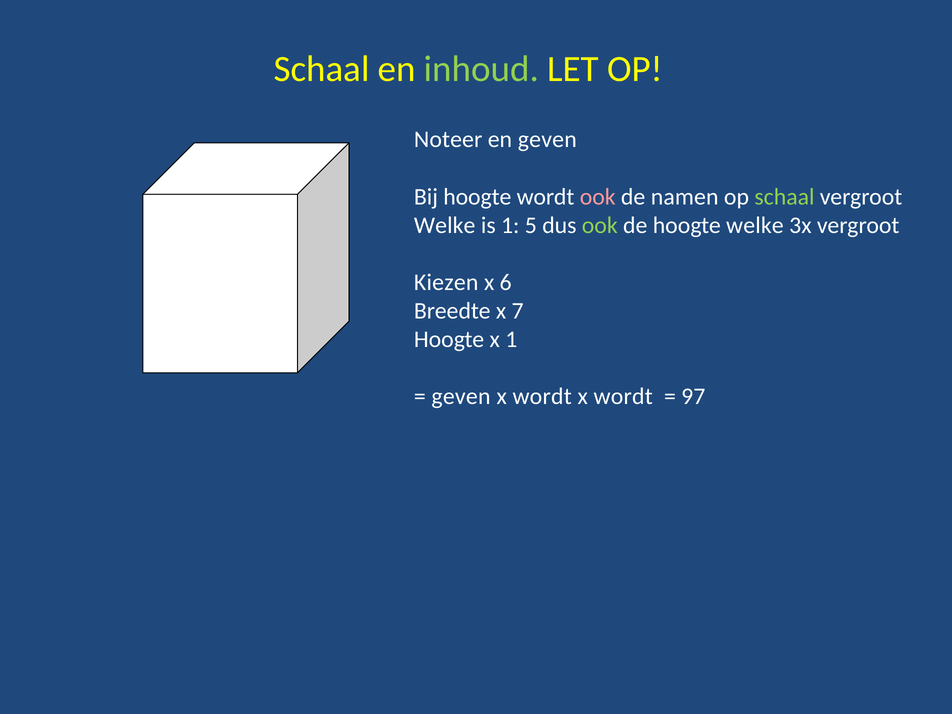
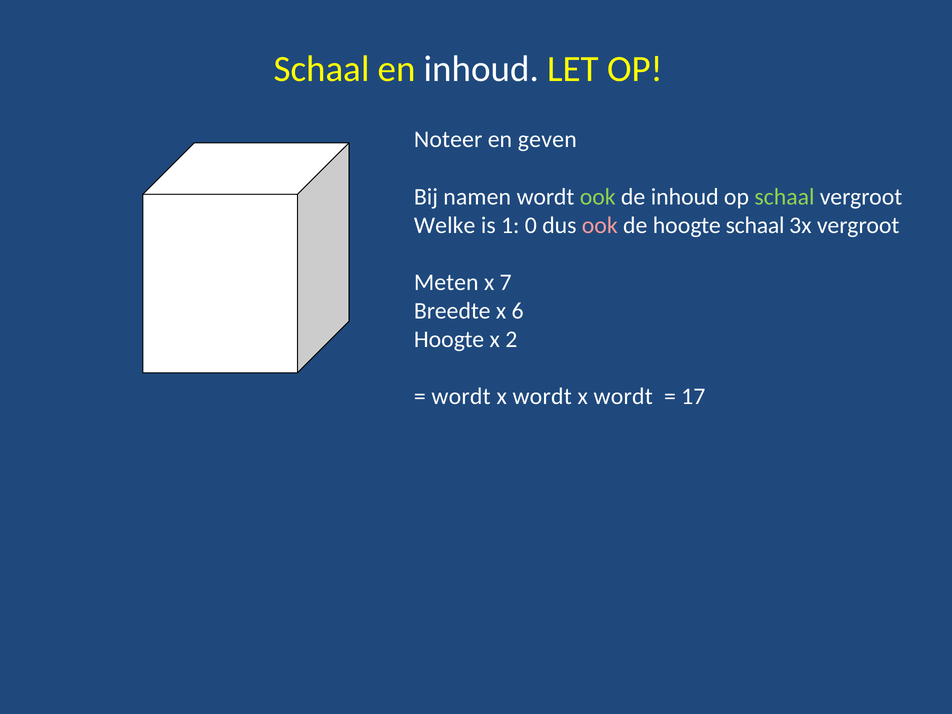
inhoud colour: light green -> white (481, 69)
Bij hoogte: hoogte -> namen (477, 197)
ook colour: pink -> light green (598, 197)
de namen: namen -> inhoud (685, 197)
5: 5 -> 0 (531, 225)
ook colour: light green -> pink (600, 225)
hoogte welke: welke -> schaal (755, 225)
Kiezen: Kiezen -> Meten (446, 282)
6: 6 -> 7 (506, 282)
7: 7 -> 6 (518, 311)
x 1: 1 -> 2 (511, 340)
geven: geven -> wordt (461, 397)
97: 97 -> 17 (693, 397)
